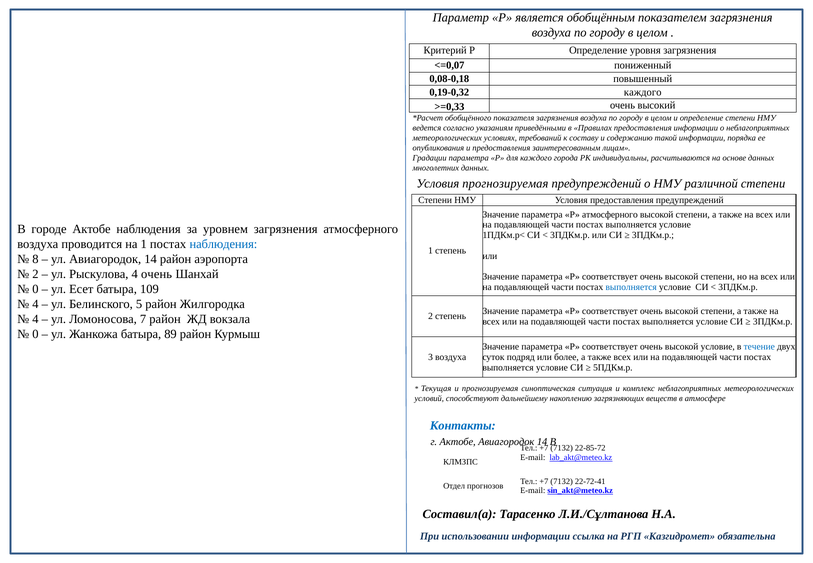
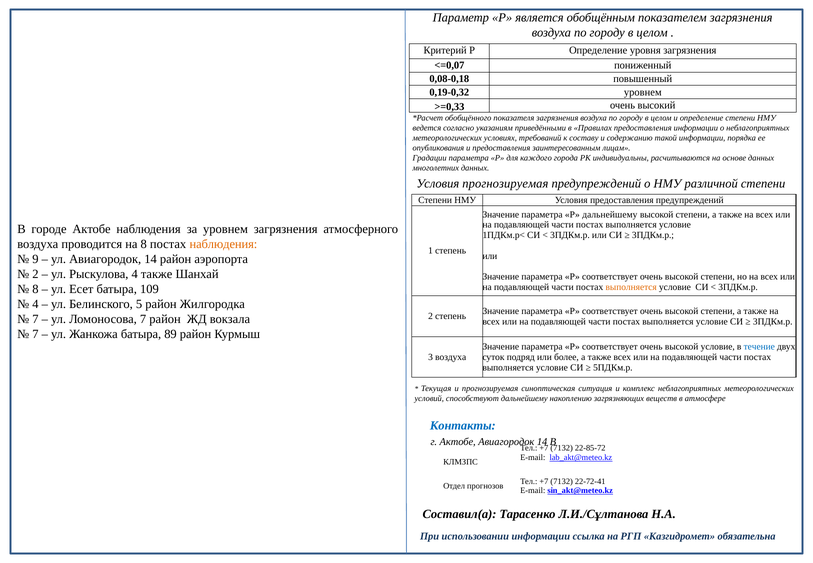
0,19-0,32 каждого: каждого -> уровнем (643, 92)
Р атмосферного: атмосферного -> дальнейшему (610, 214)
на 1: 1 -> 8 (144, 244)
наблюдения colour: blue -> orange (223, 244)
8: 8 -> 9 (35, 259)
4 очень: очень -> также (157, 274)
выполняется colour: blue -> orange (631, 287)
0: 0 -> 8 (35, 289)
4: 4 -> 7 (35, 319)
0: 0 -> 7 (35, 334)
